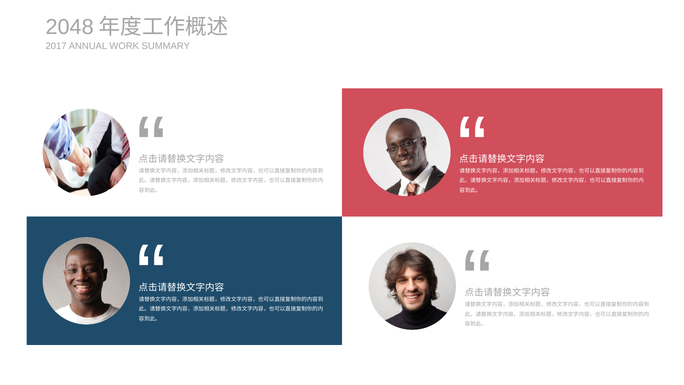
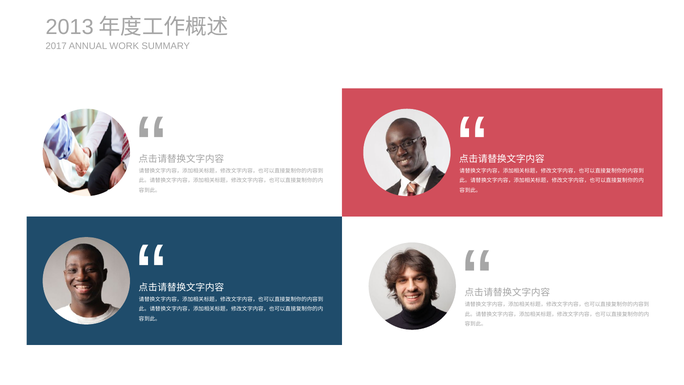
2048: 2048 -> 2013 (70, 27)
